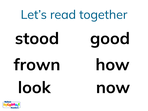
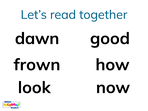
stood: stood -> dawn (37, 39)
